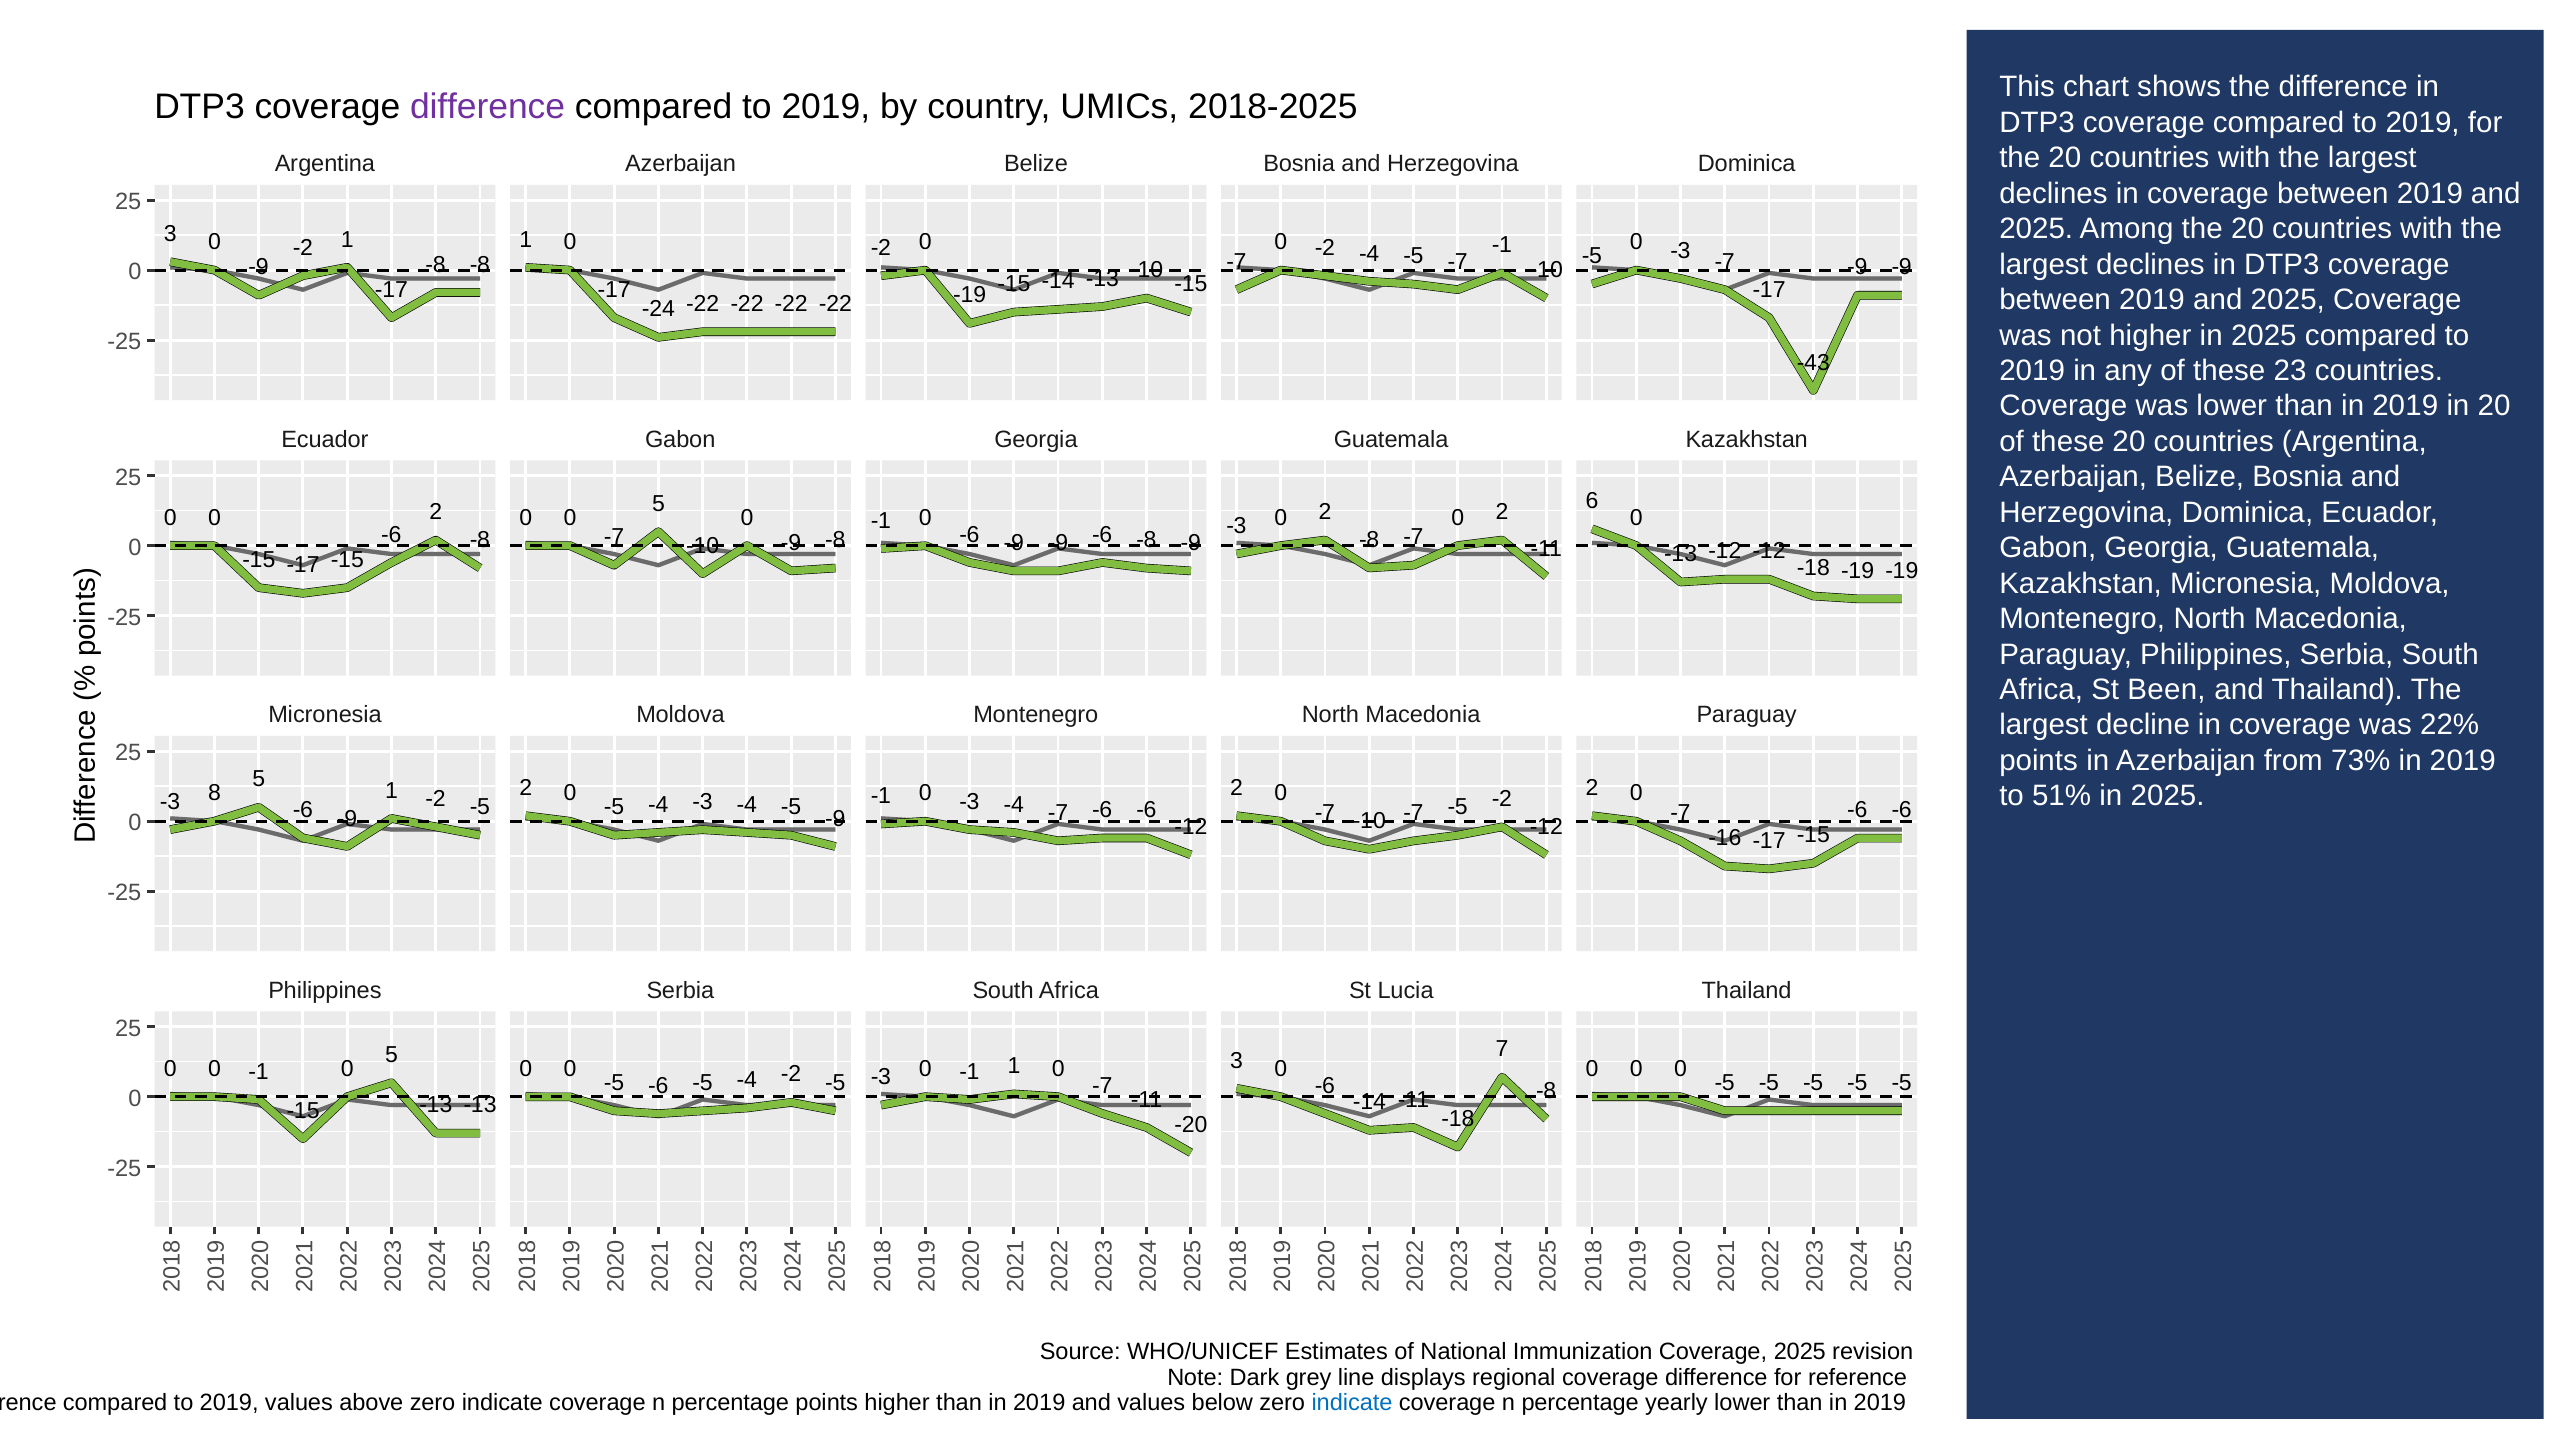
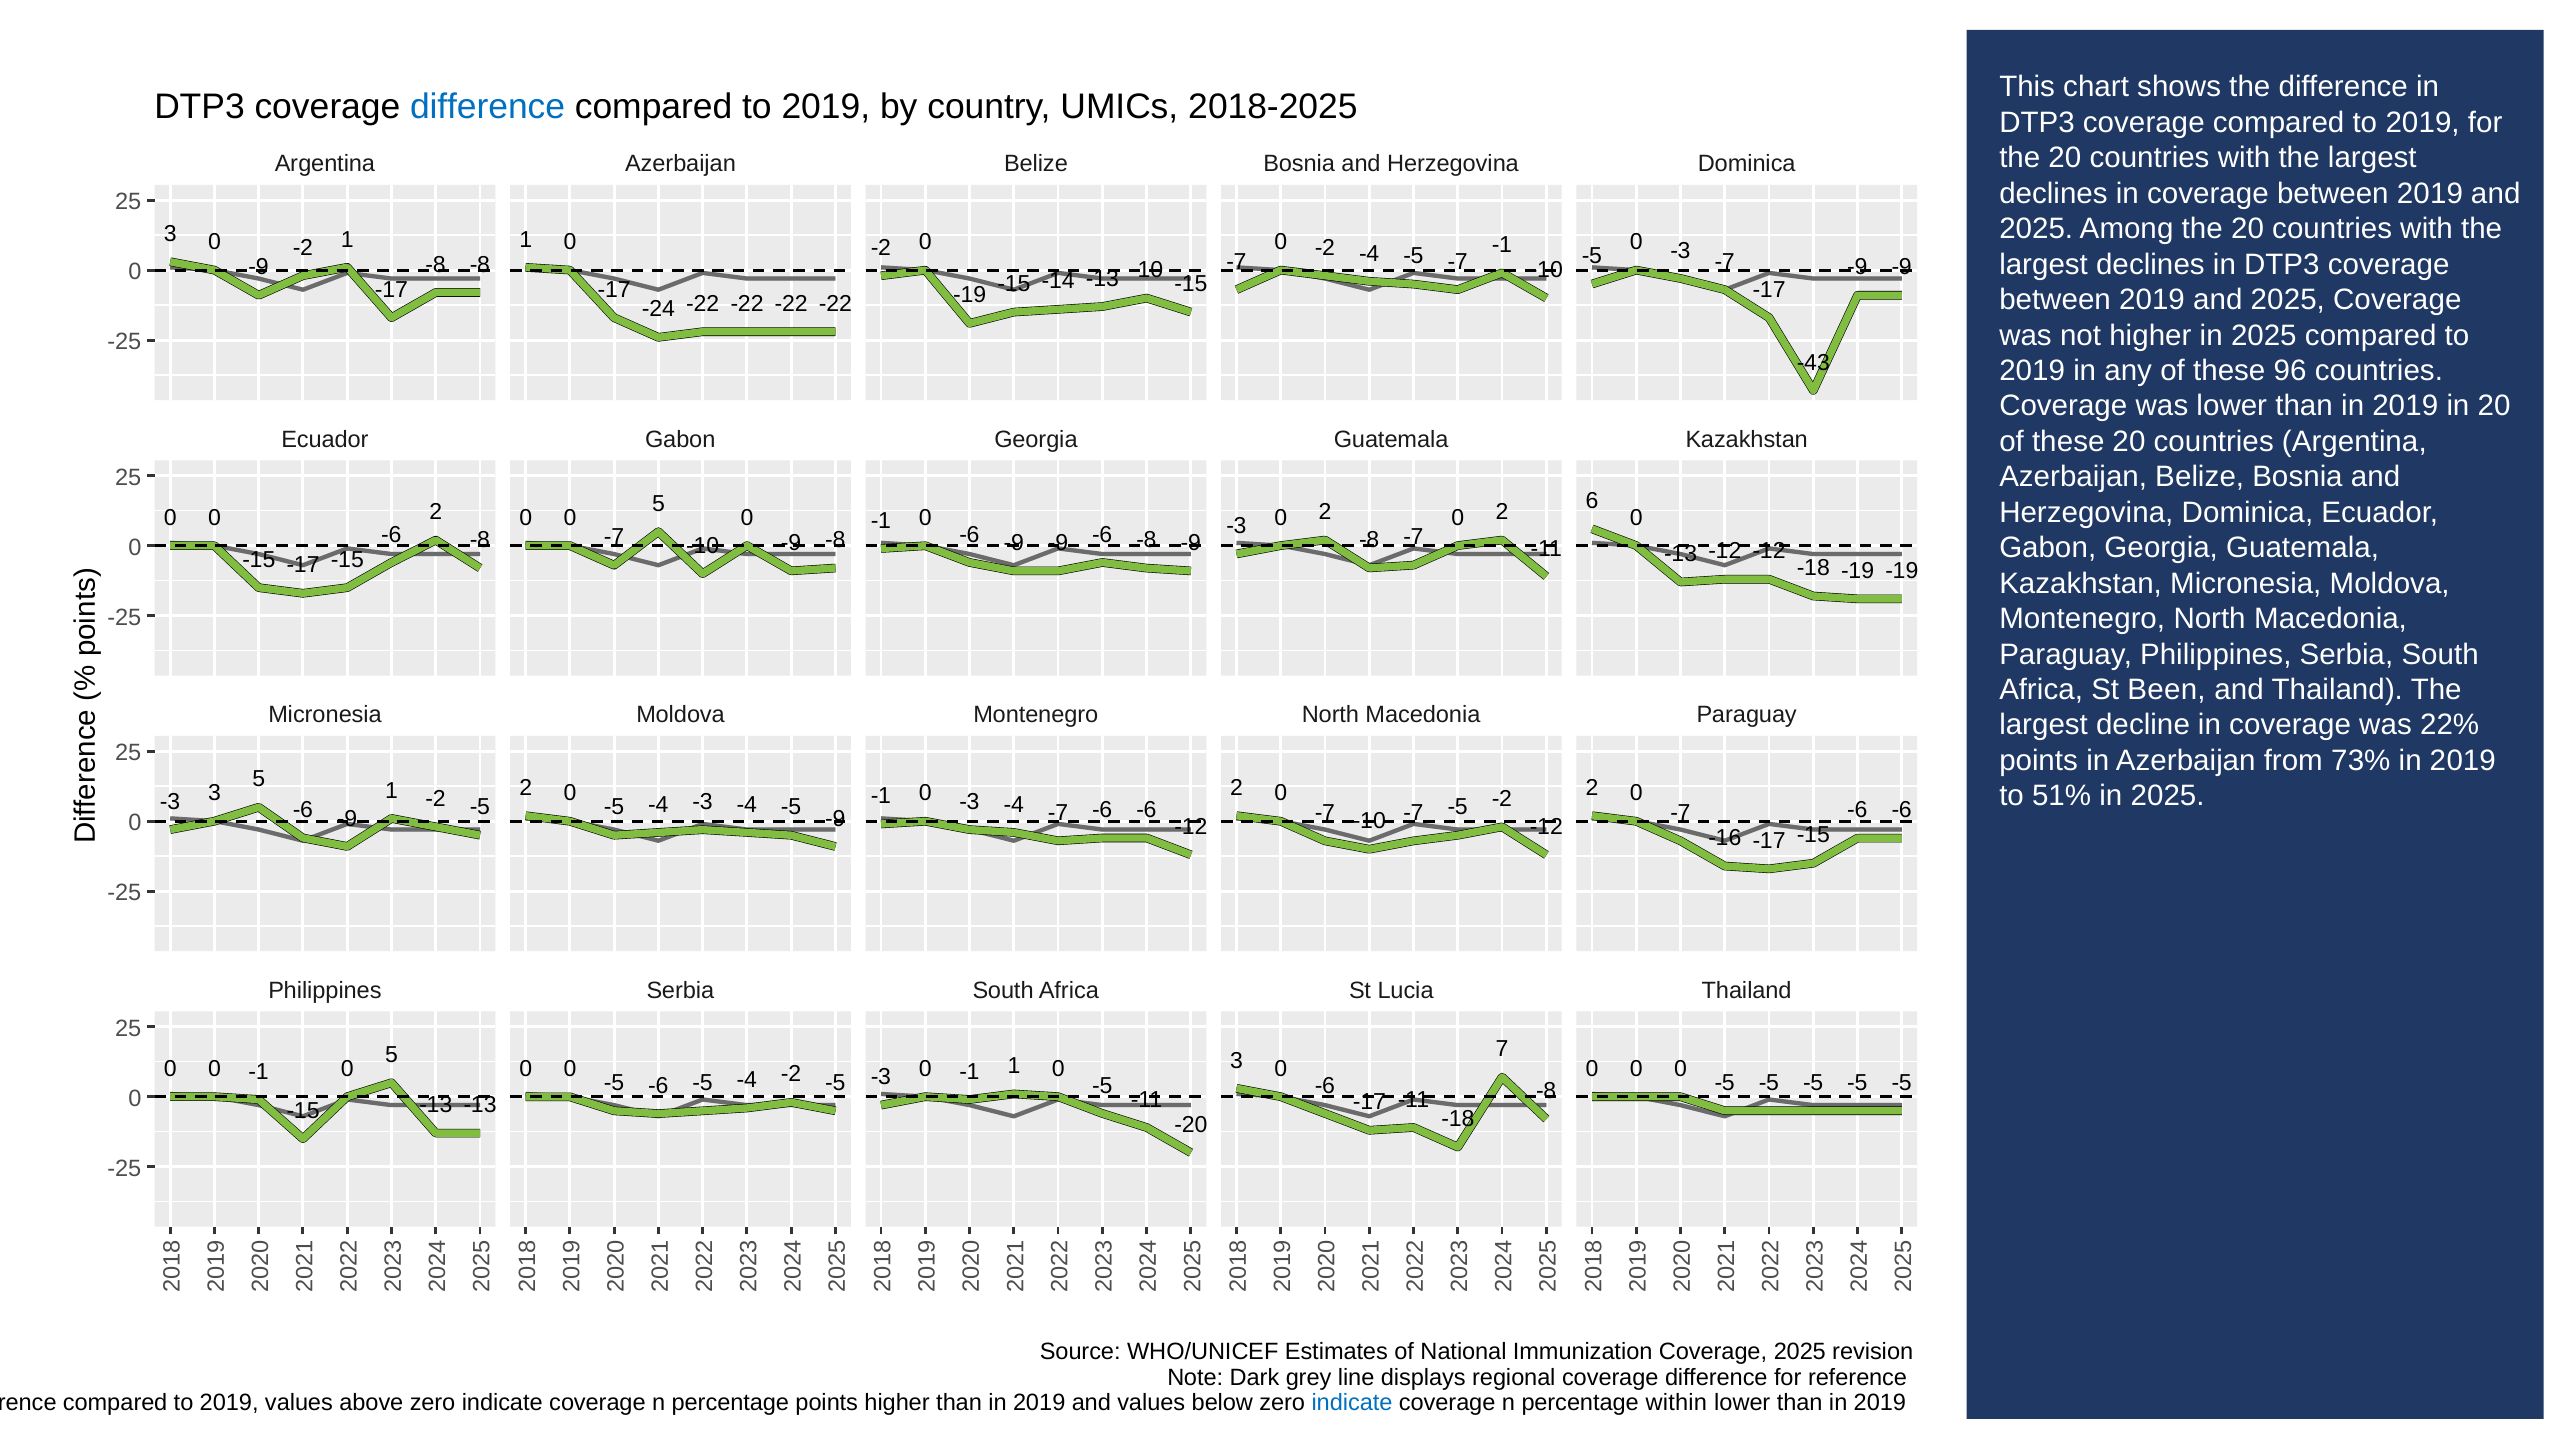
difference colour: purple -> blue (488, 107)
23: 23 -> 96 (2290, 371)
-3 8: 8 -> 3 (215, 793)
-7: -7 -> -5 (1102, 1086)
-14: -14 -> -17 (1369, 1102)
yearly: yearly -> within (1676, 1403)
